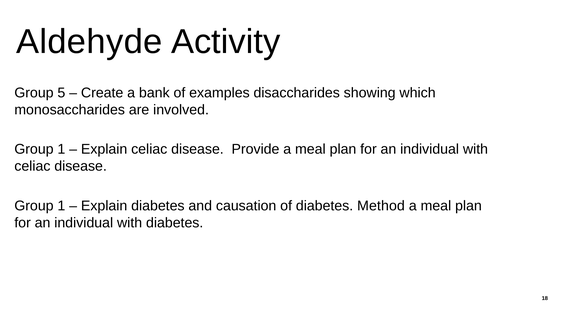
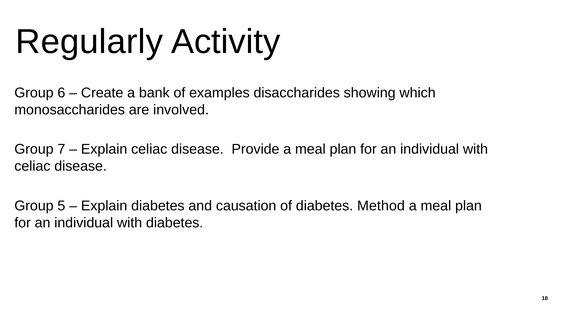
Aldehyde: Aldehyde -> Regularly (89, 42)
5: 5 -> 6 (61, 93)
1: 1 -> 7 (61, 149)
1: 1 -> 5 (61, 206)
